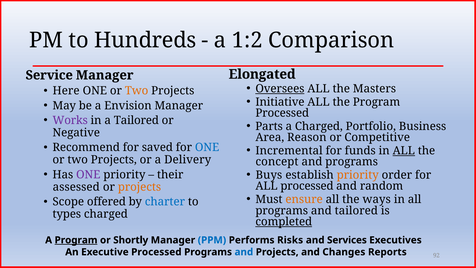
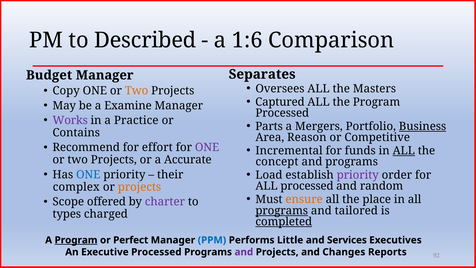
Hundreds: Hundreds -> Described (145, 40)
1:2: 1:2 -> 1:6 (247, 40)
Elongated: Elongated -> Separates (262, 74)
Service: Service -> Budget (49, 75)
Oversees underline: present -> none (280, 89)
Here: Here -> Copy (66, 91)
Initiative: Initiative -> Captured (280, 102)
Envision: Envision -> Examine (128, 105)
a Tailored: Tailored -> Practice (136, 120)
a Charged: Charged -> Mergers (319, 126)
Business underline: none -> present (423, 126)
Negative: Negative -> Contains (76, 133)
saved: saved -> effort (157, 147)
ONE colour: blue -> purple (207, 147)
Delivery: Delivery -> Accurate (188, 160)
ONE colour: purple -> blue (88, 174)
Buys: Buys -> Load (269, 175)
priority colour: orange -> purple (358, 175)
assessed: assessed -> complex (76, 187)
ways: ways -> place (377, 199)
charter colour: blue -> purple (165, 202)
programs underline: none -> present (282, 210)
Shortly: Shortly -> Perfect (131, 240)
Risks: Risks -> Little (290, 240)
and colour: blue -> purple (244, 252)
